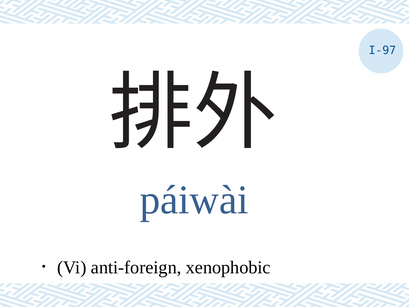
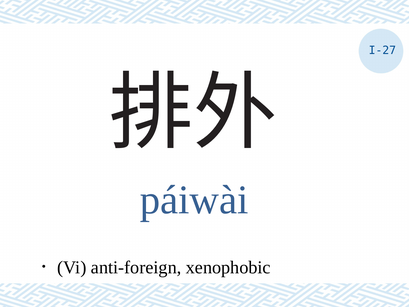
I-97: I-97 -> I-27 (382, 51)
